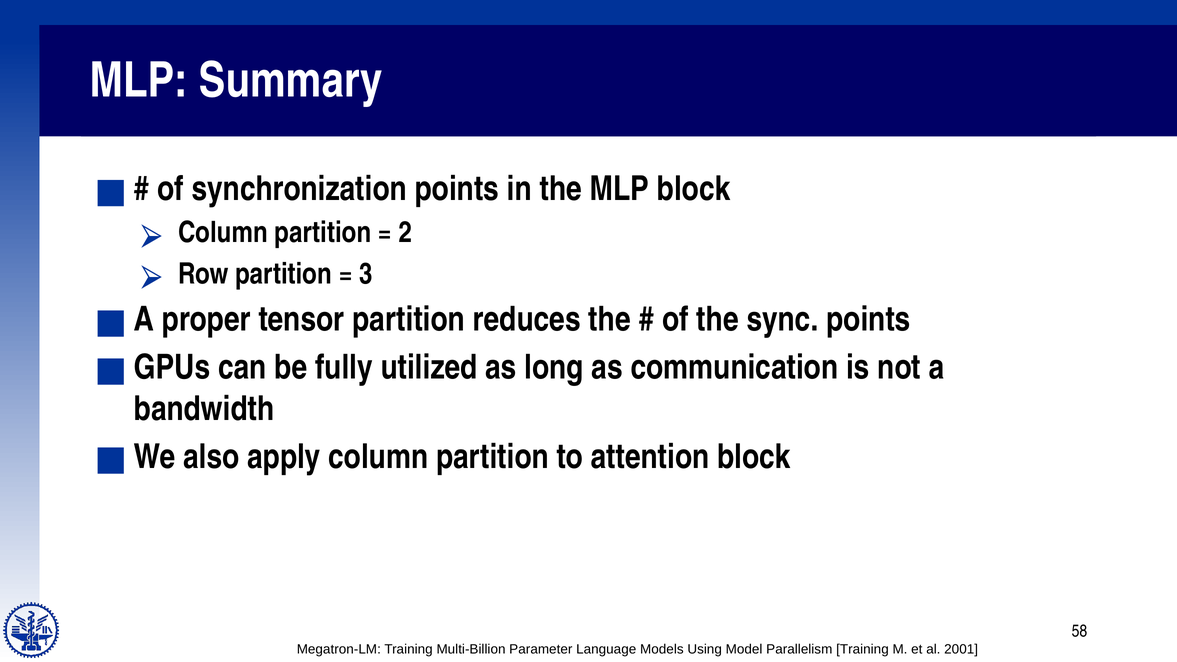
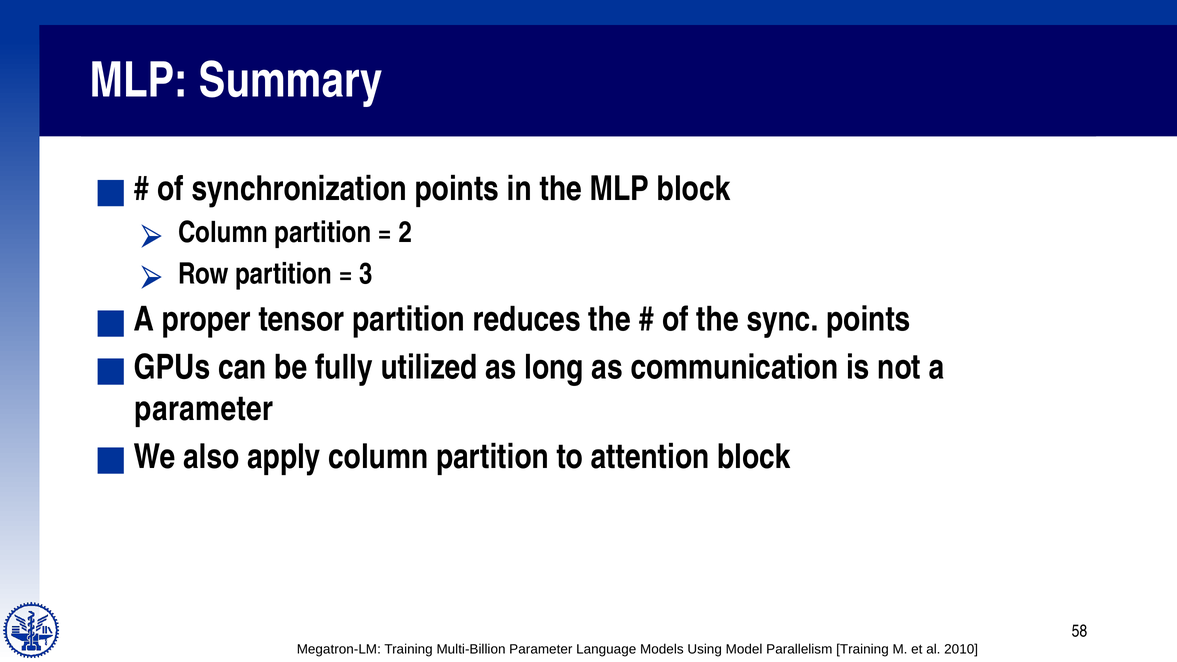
bandwidth: bandwidth -> parameter (204, 409)
2001: 2001 -> 2010 (961, 650)
